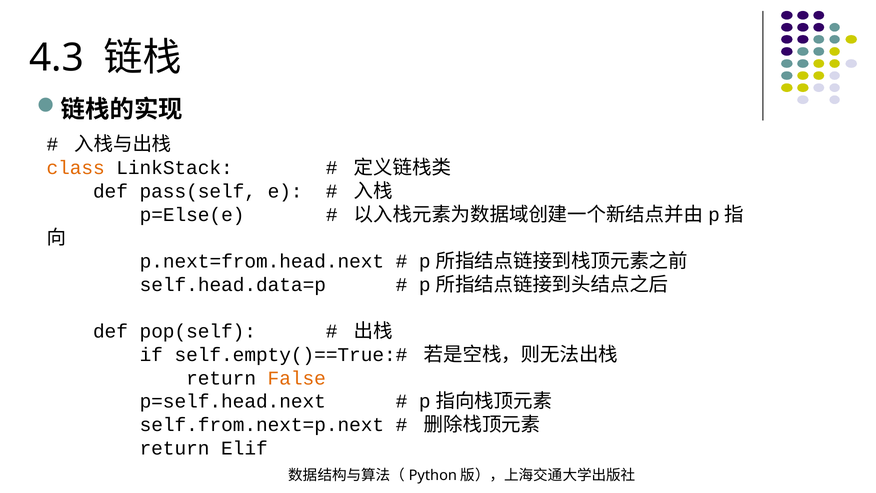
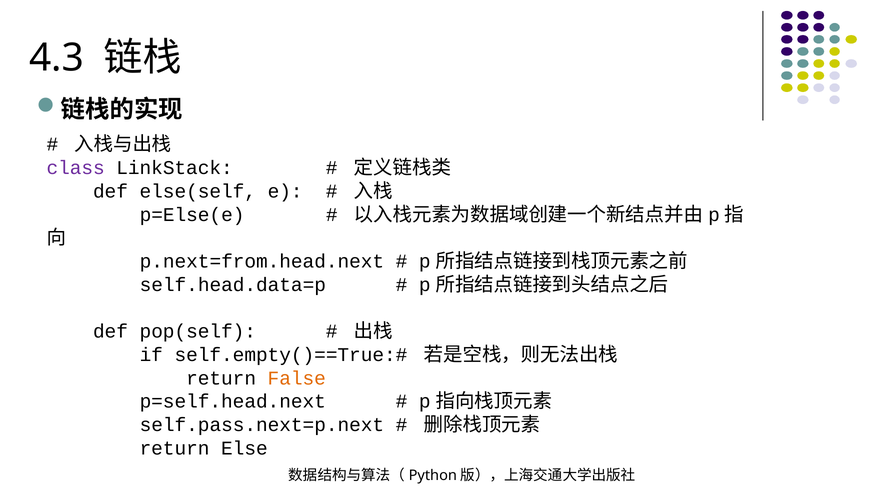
class colour: orange -> purple (76, 168)
pass(self: pass(self -> else(self (198, 191)
self.from.next=p.next: self.from.next=p.next -> self.pass.next=p.next (262, 425)
Elif: Elif -> Else (244, 448)
